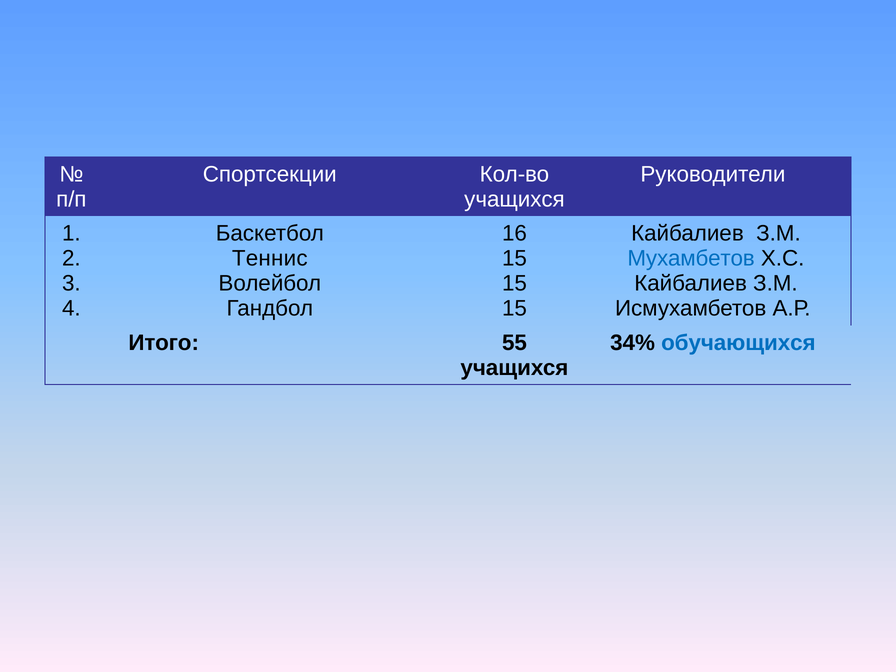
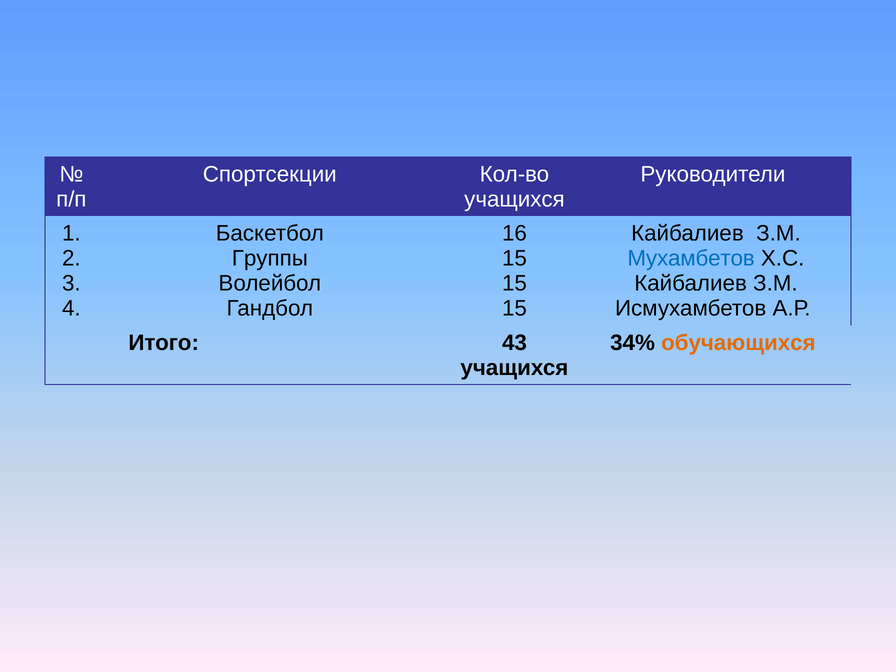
Теннис: Теннис -> Группы (270, 258)
55: 55 -> 43 (515, 343)
обучающихся colour: blue -> orange (738, 343)
